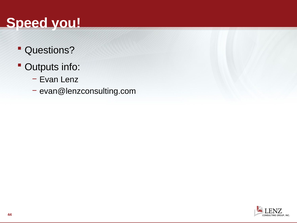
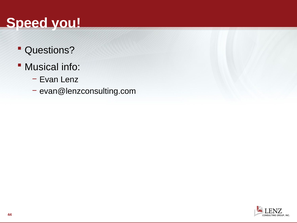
Outputs: Outputs -> Musical (42, 67)
